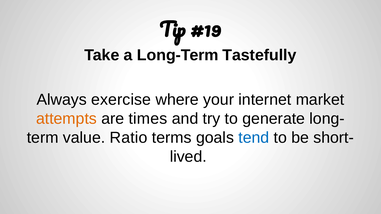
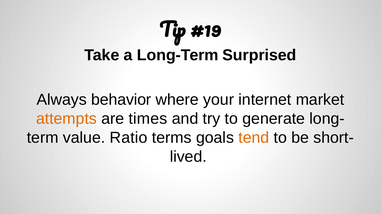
Tastefully: Tastefully -> Surprised (259, 55)
exercise: exercise -> behavior (121, 100)
tend colour: blue -> orange (254, 138)
